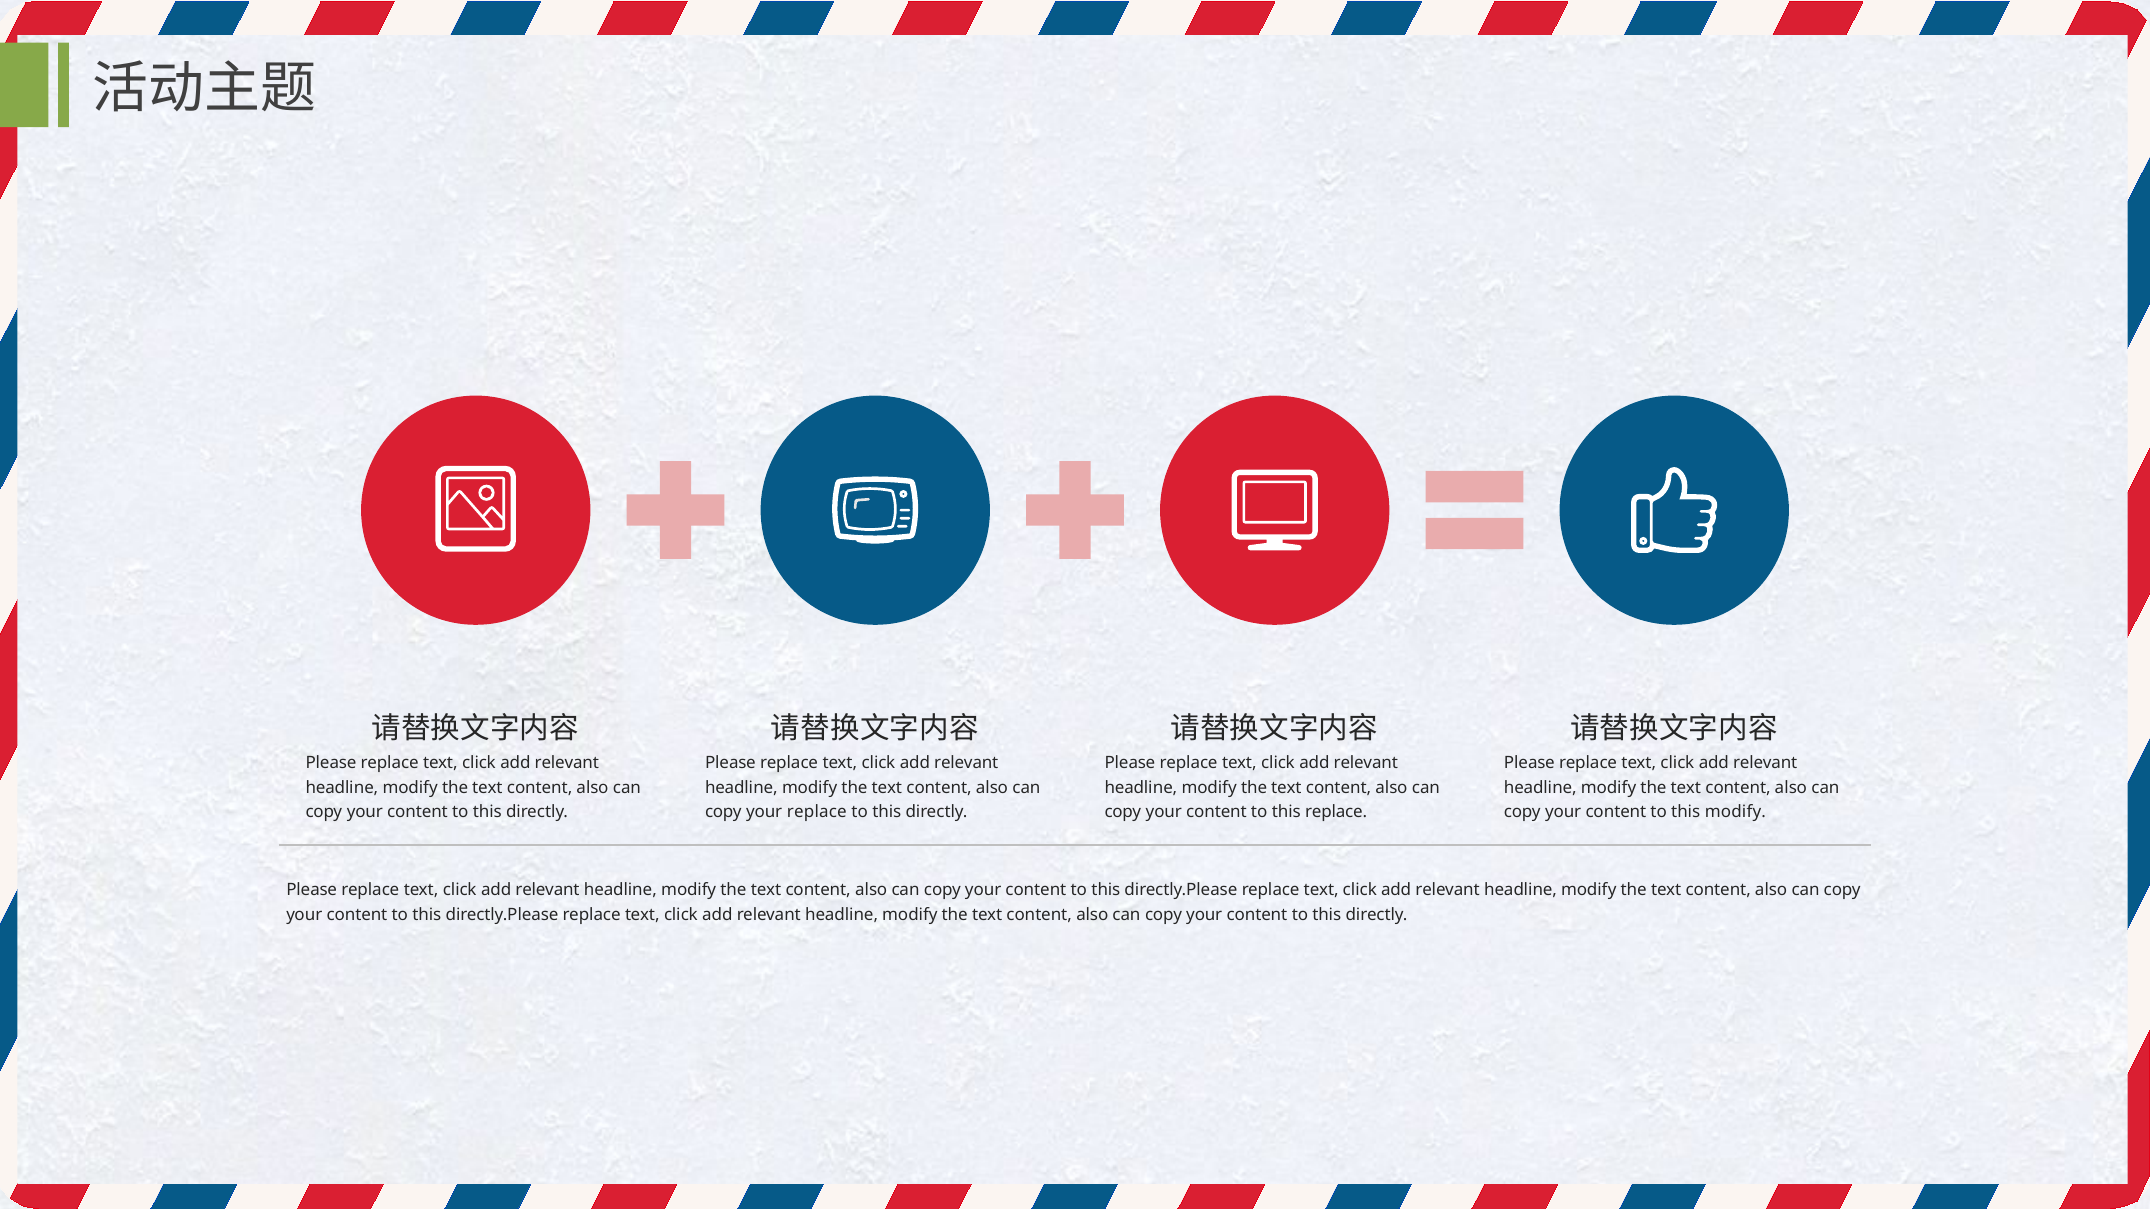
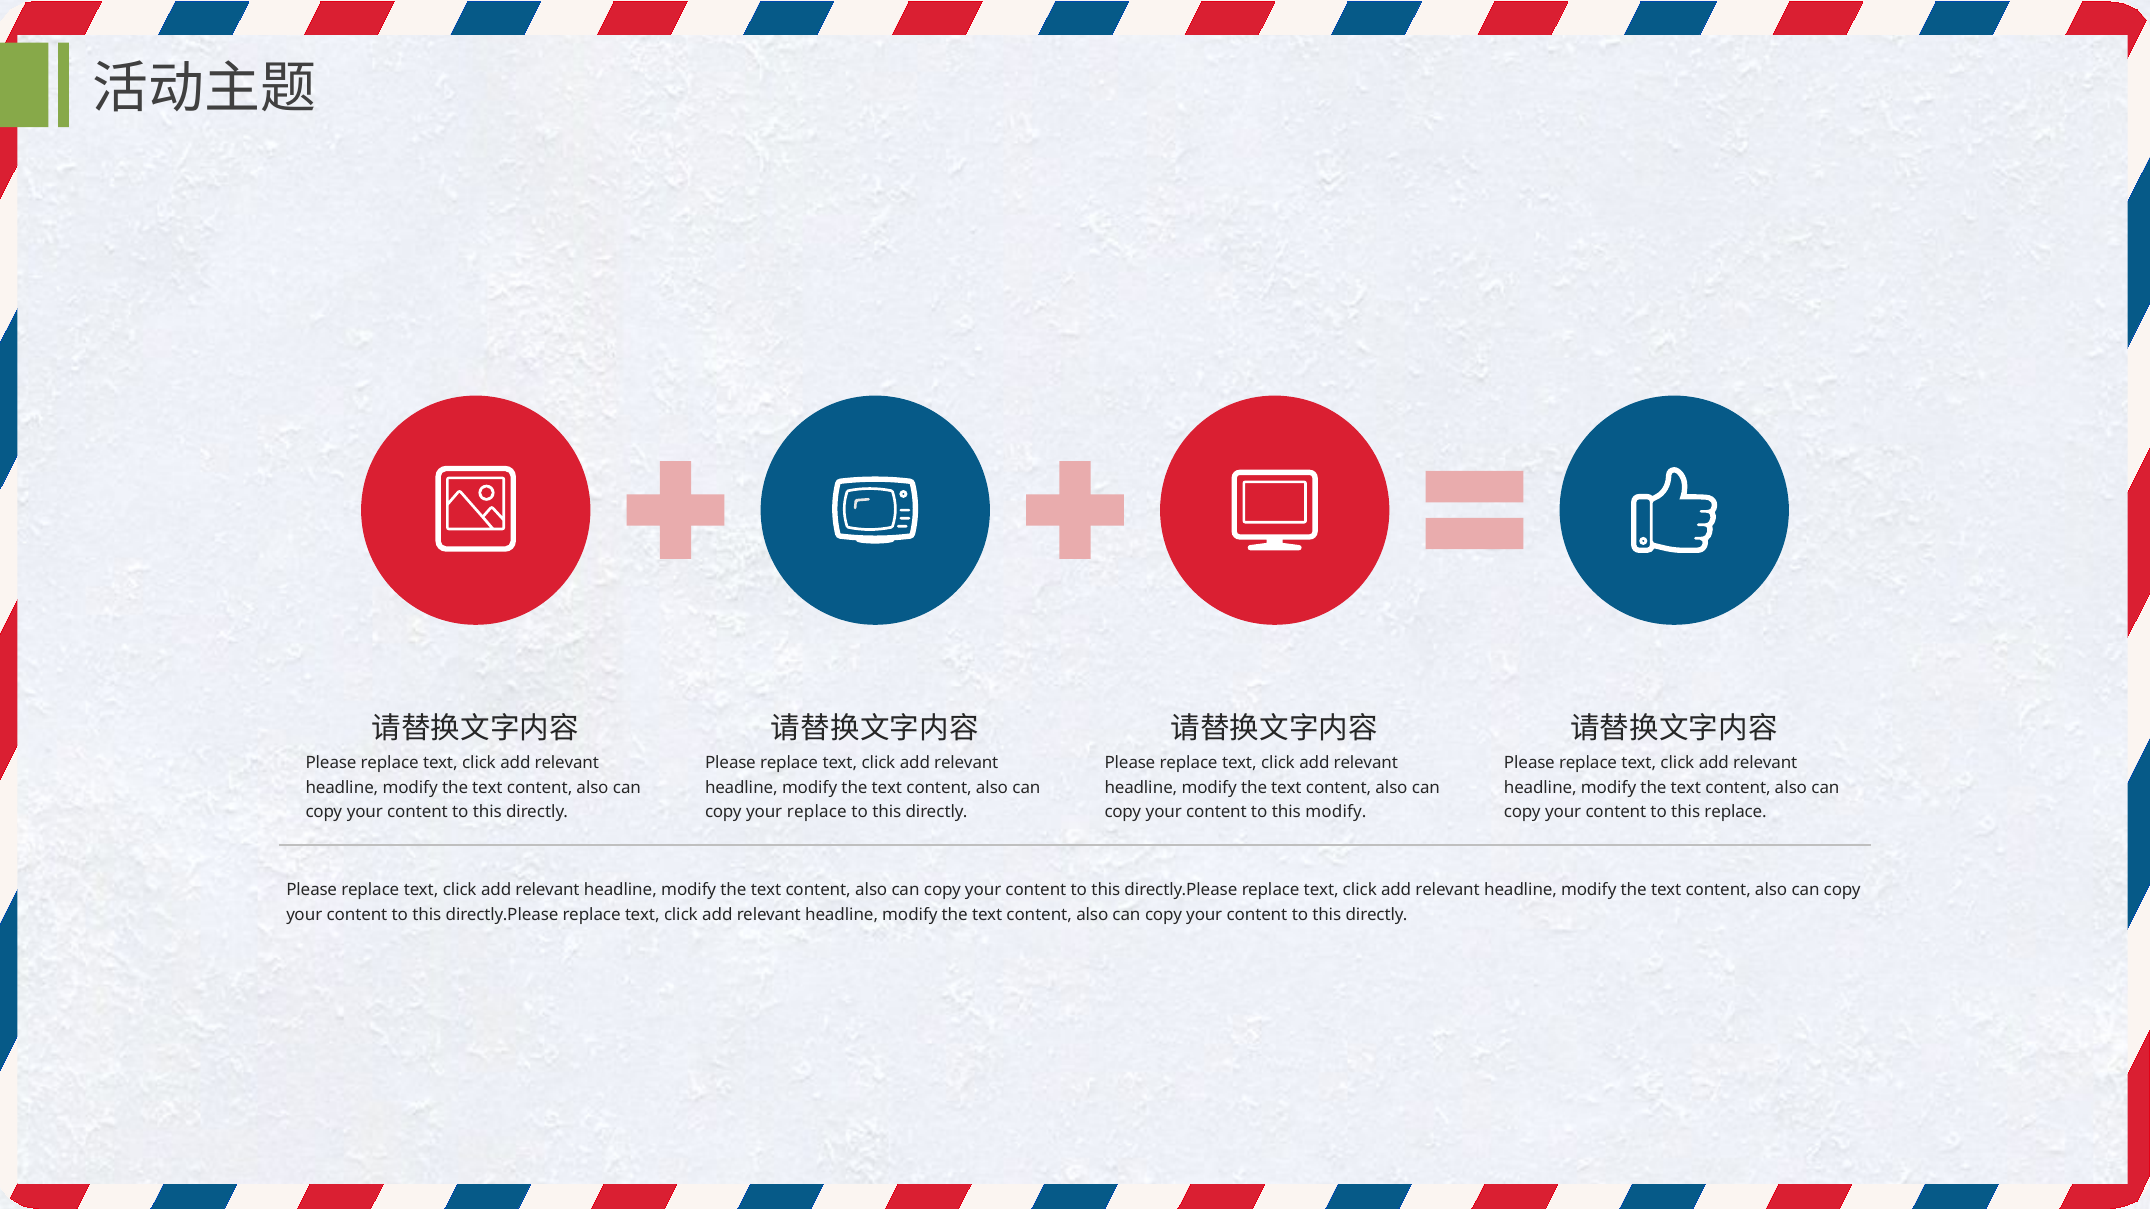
this replace: replace -> modify (1336, 813)
this modify: modify -> replace (1736, 813)
